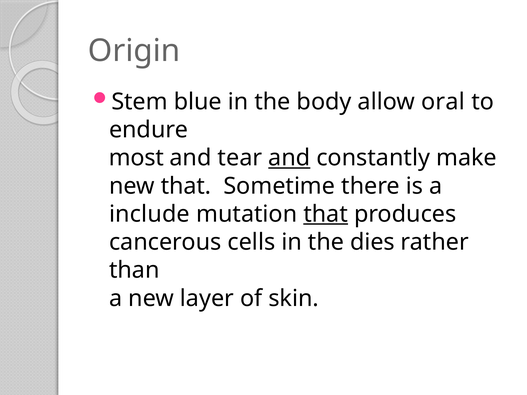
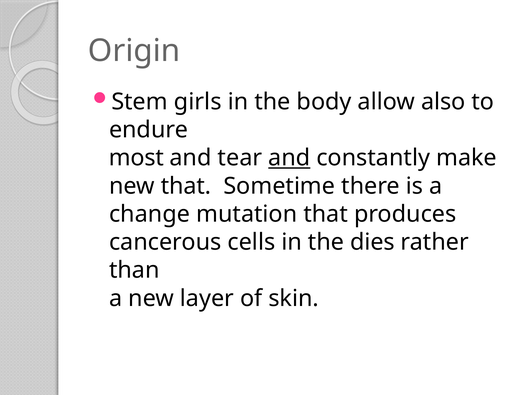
blue: blue -> girls (198, 102)
oral: oral -> also (443, 102)
include: include -> change (150, 214)
that underline: present -> none (326, 214)
